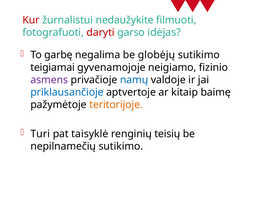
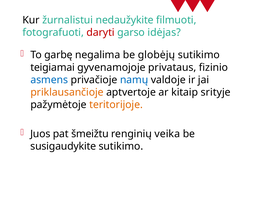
Kur colour: red -> black (31, 20)
neigiamo: neigiamo -> privataus (172, 67)
asmens colour: purple -> blue (49, 80)
priklausančioje colour: blue -> orange (67, 92)
baimę: baimę -> srityje (216, 92)
Turi: Turi -> Juos (40, 133)
taisyklė: taisyklė -> šmeižtu (90, 133)
teisių: teisių -> veika (167, 133)
nepilnamečių: nepilnamečių -> susigaudykite (63, 146)
